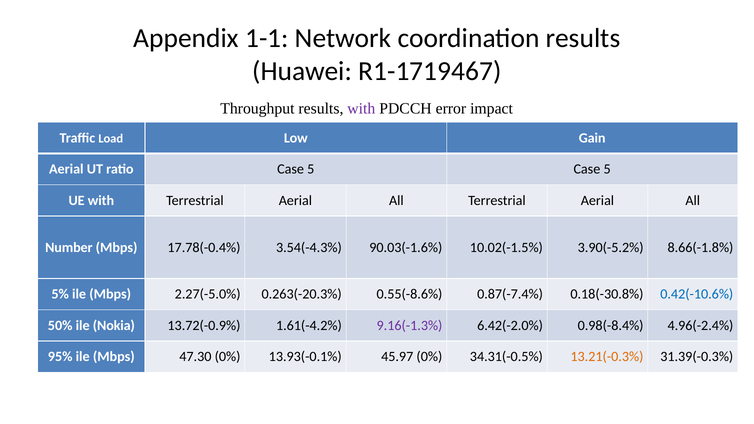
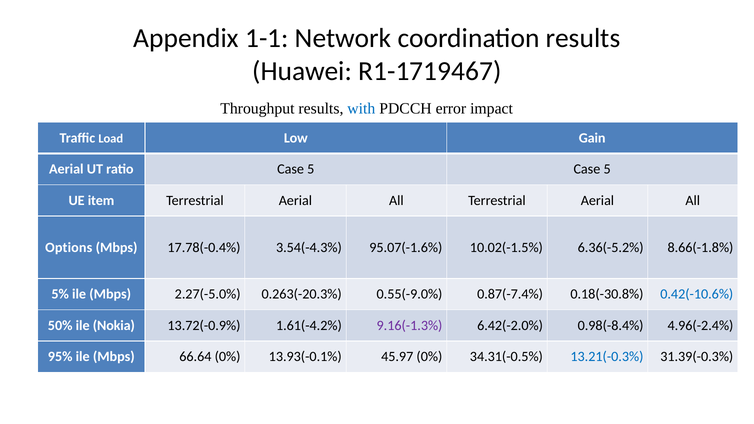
with colour: purple -> blue (361, 109)
UE with: with -> item (101, 201)
Number: Number -> Options (69, 247)
90.03(-1.6%: 90.03(-1.6% -> 95.07(-1.6% (406, 247)
3.90(-5.2%: 3.90(-5.2% -> 6.36(-5.2% (611, 247)
0.55(-8.6%: 0.55(-8.6% -> 0.55(-9.0% (409, 294)
47.30: 47.30 -> 66.64 (195, 357)
13.21(-0.3% colour: orange -> blue (607, 357)
